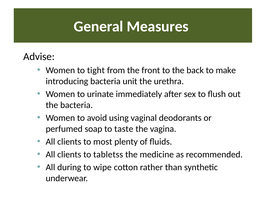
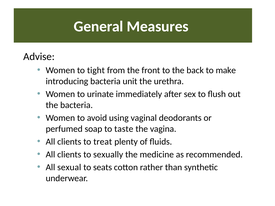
most: most -> treat (103, 142)
tabletss: tabletss -> sexually (108, 155)
during: during -> sexual (69, 167)
wipe: wipe -> seats (103, 167)
